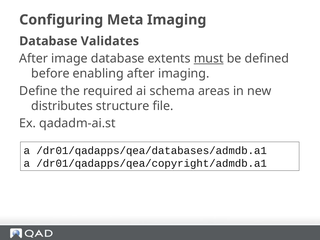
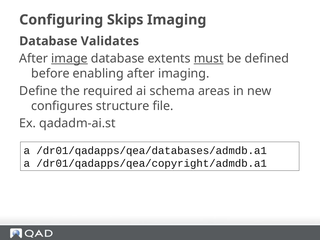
Meta: Meta -> Skips (125, 20)
image underline: none -> present (69, 59)
distributes: distributes -> configures (62, 106)
